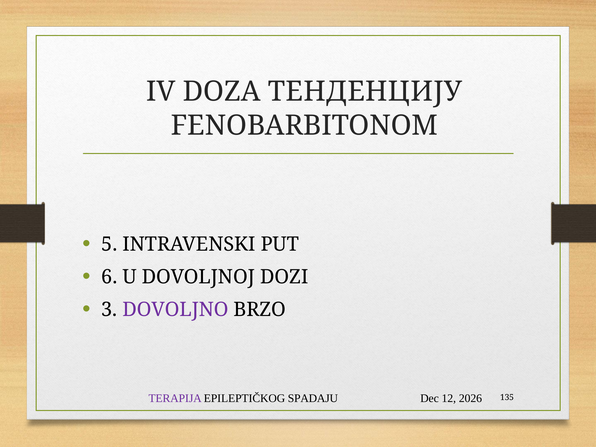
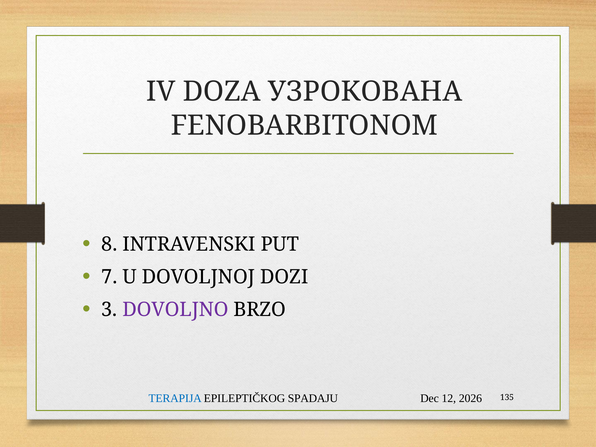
ТЕНДЕНЦИЈУ: ТЕНДЕНЦИЈУ -> УЗРОКОВАНА (365, 92)
5: 5 -> 8 (109, 244)
6: 6 -> 7 (109, 277)
TERAPIJA colour: purple -> blue (175, 398)
